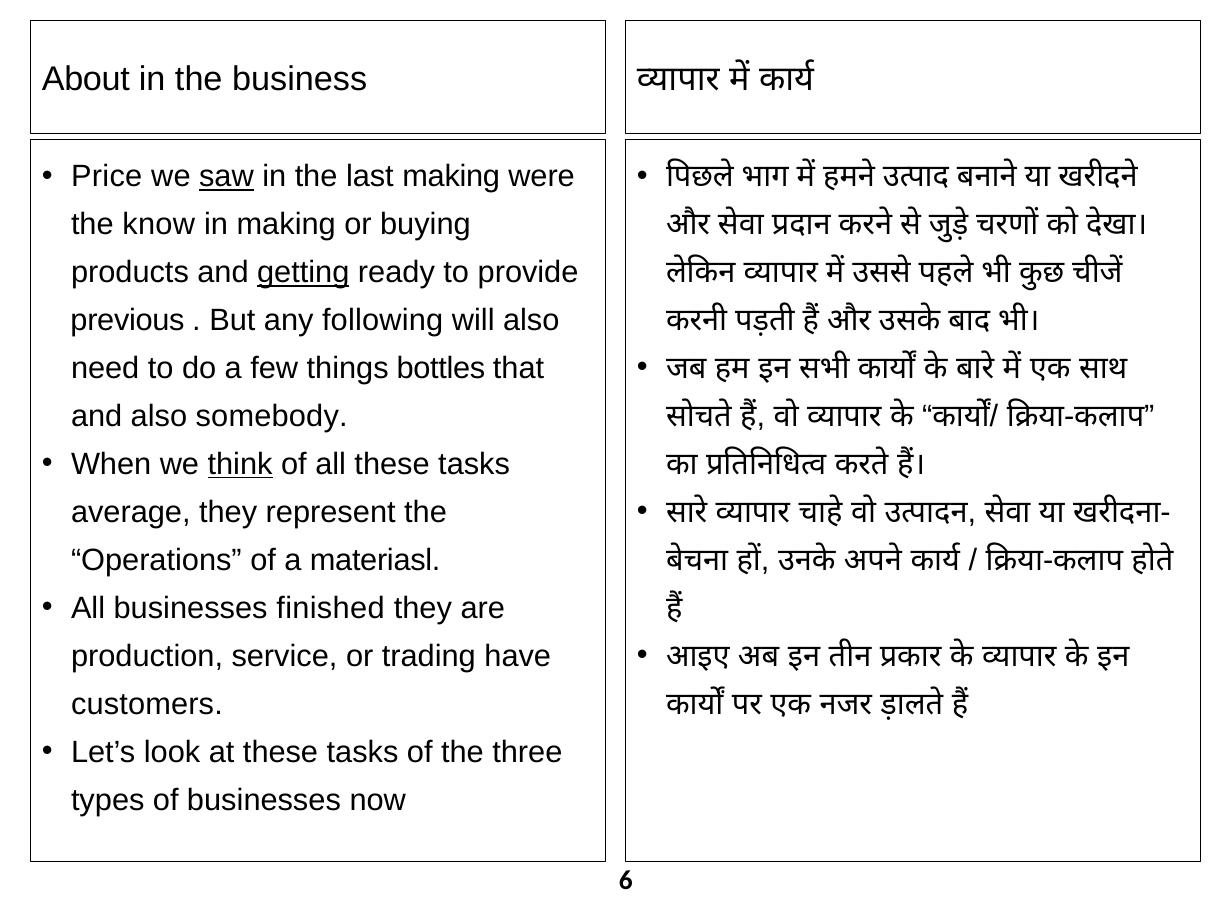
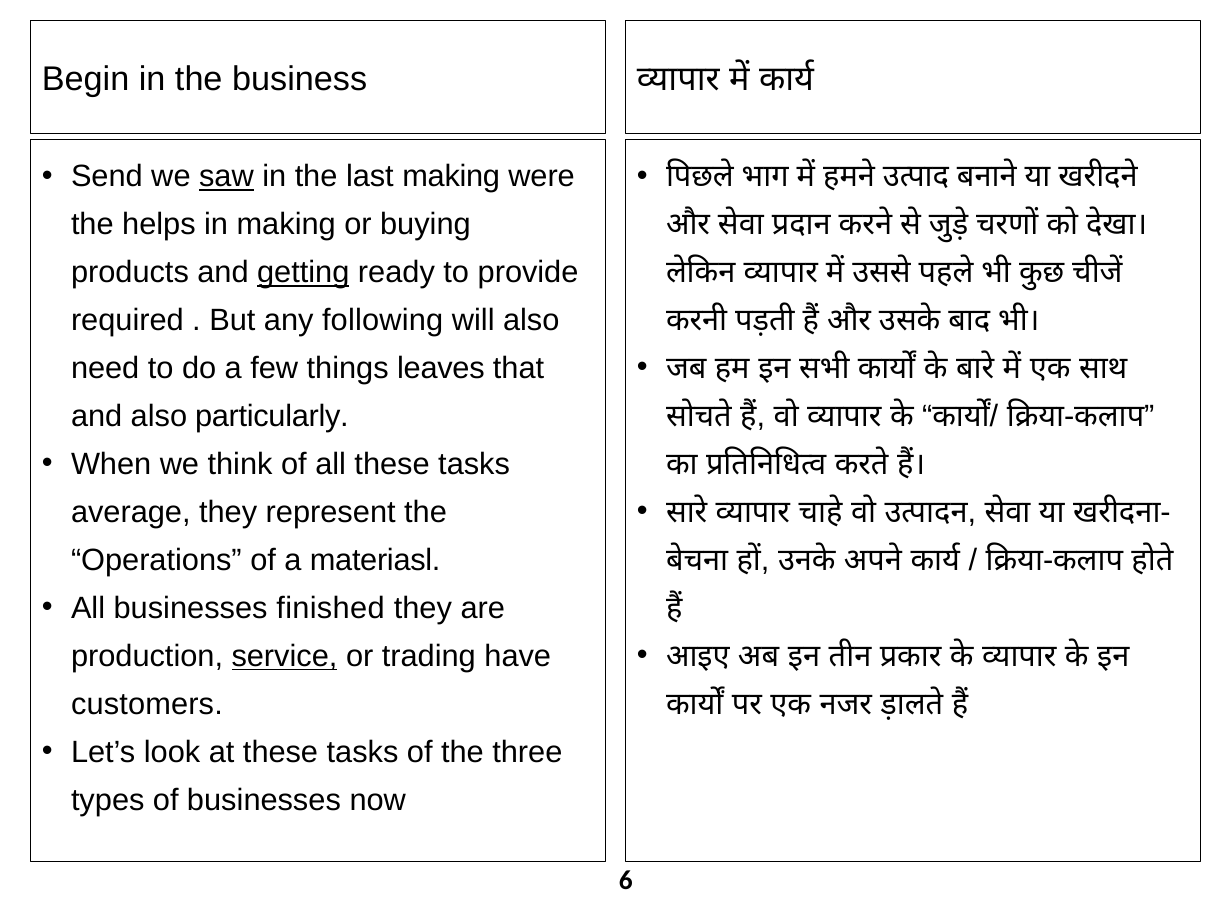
About: About -> Begin (86, 79)
Price: Price -> Send (107, 177)
know: know -> helps (159, 225)
previous: previous -> required (127, 321)
bottles: bottles -> leaves (441, 368)
somebody: somebody -> particularly (272, 416)
think underline: present -> none (240, 464)
service underline: none -> present (284, 656)
